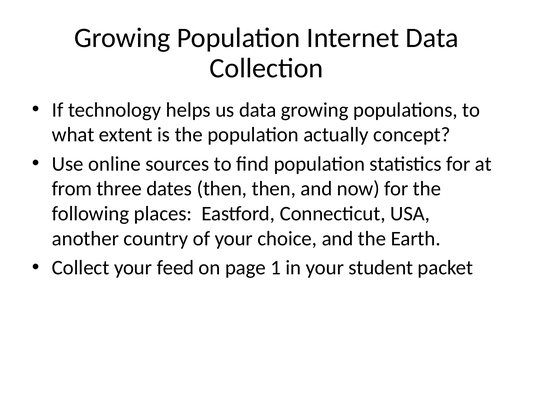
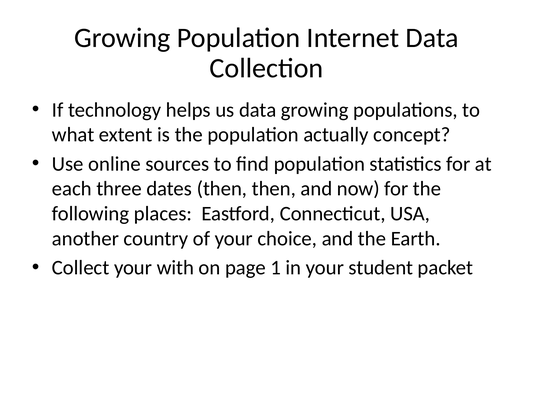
from: from -> each (72, 189)
feed: feed -> with (175, 267)
